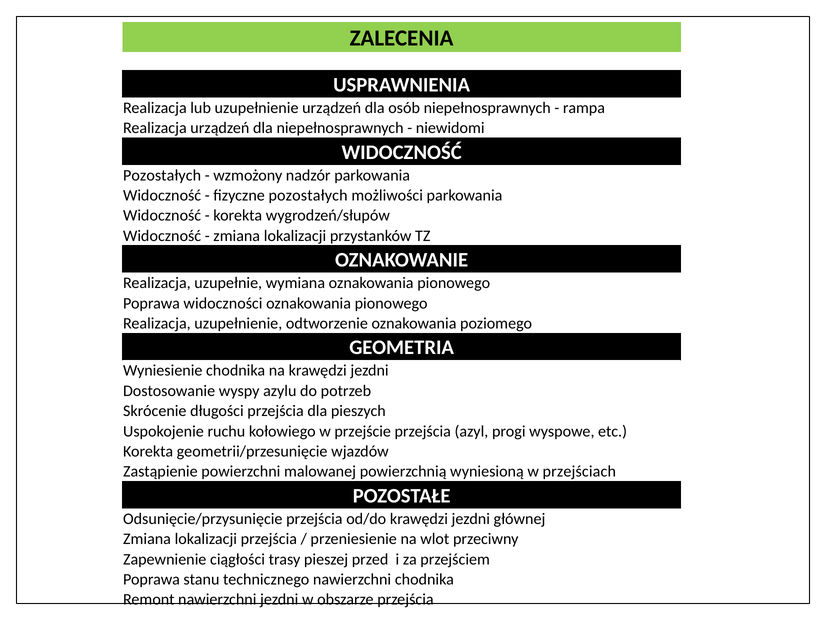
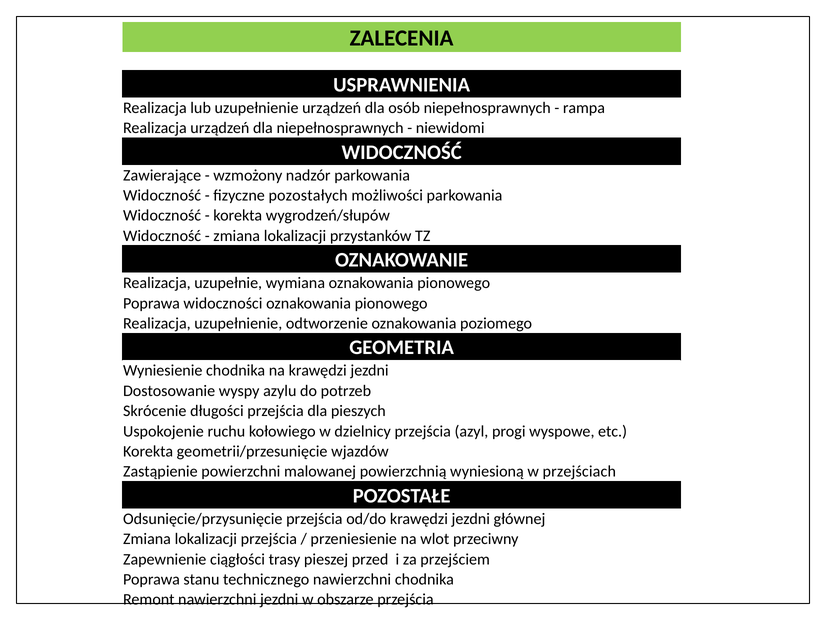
Pozostałych: Pozostałych -> Zawierające (162, 175)
przejście: przejście -> dzielnicy (363, 431)
